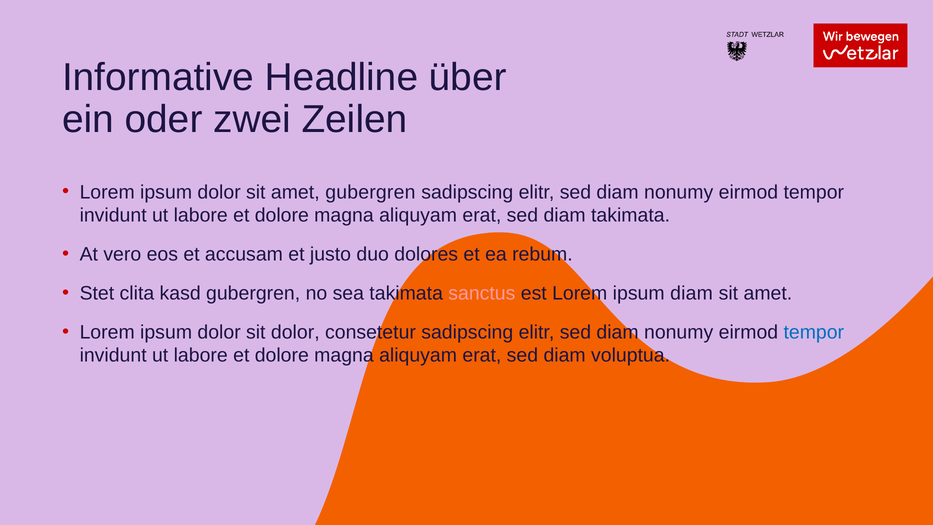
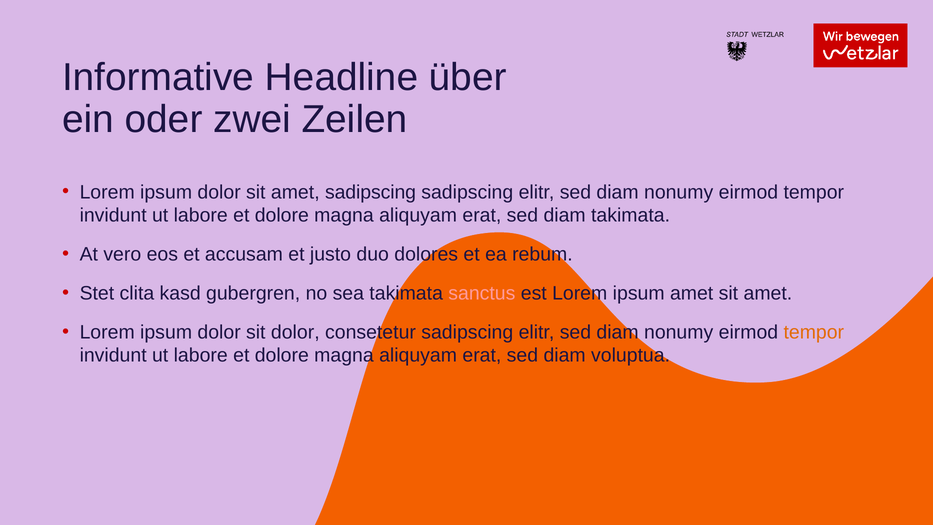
amet gubergren: gubergren -> sadipscing (371, 192)
ipsum diam: diam -> amet (692, 293)
tempor colour: blue -> orange (814, 332)
